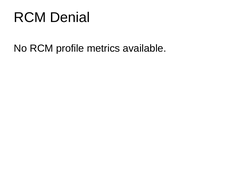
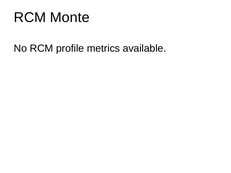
Denial: Denial -> Monte (70, 18)
